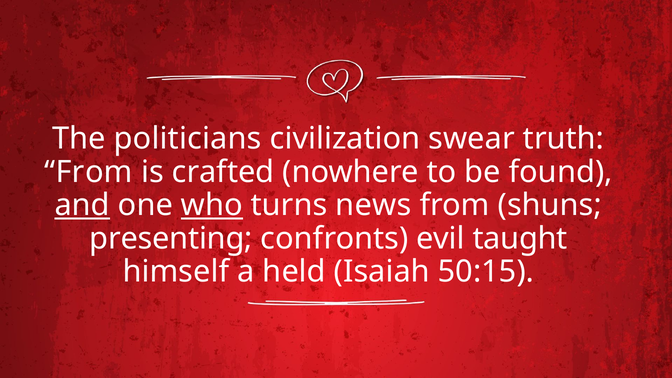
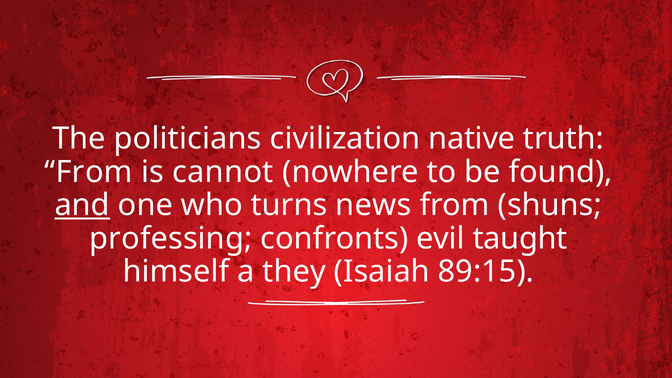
swear: swear -> native (472, 139)
crafted: crafted -> cannot (223, 172)
who underline: present -> none (212, 205)
presenting: presenting -> professing (171, 238)
held: held -> they (294, 272)
50:15: 50:15 -> 89:15 (486, 272)
